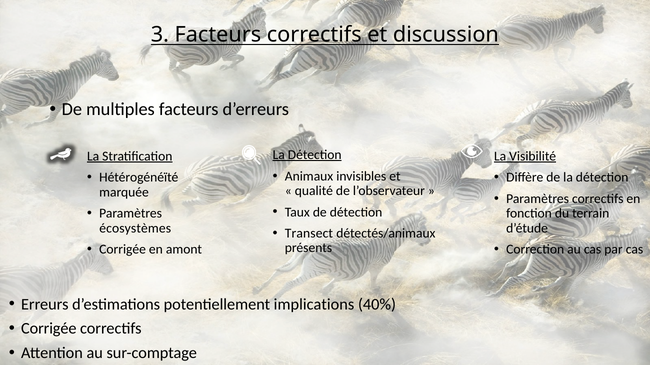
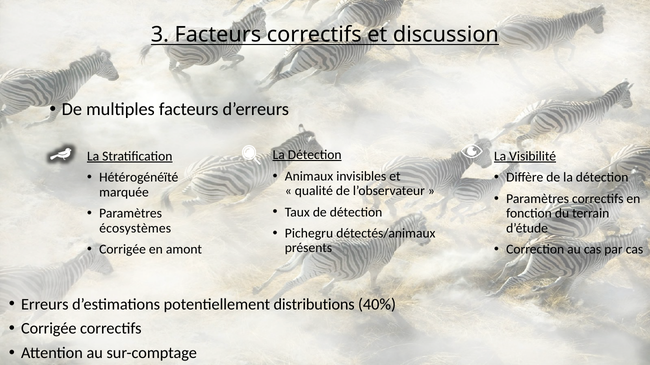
Transect: Transect -> Pichegru (309, 234)
implications: implications -> distributions (314, 305)
